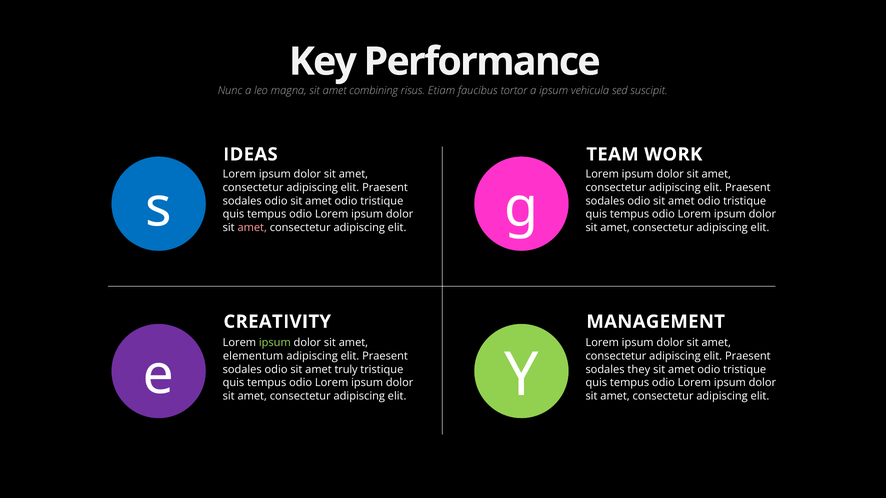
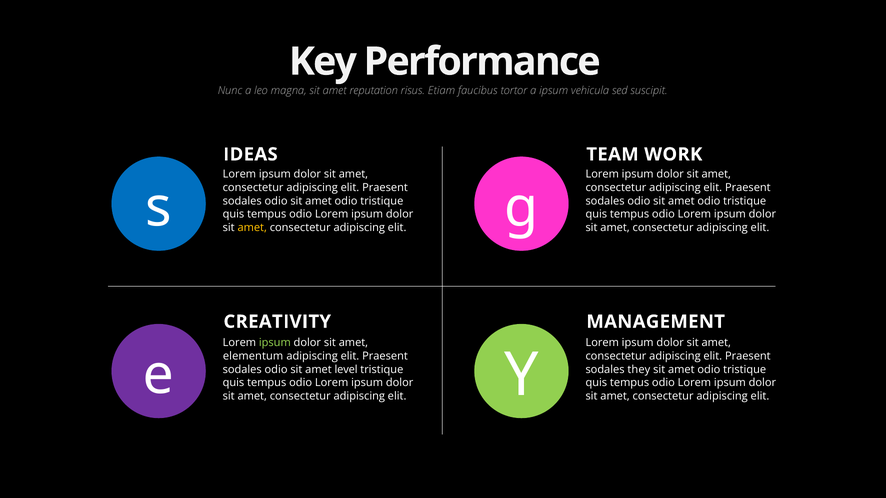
combining: combining -> reputation (374, 91)
amet colour: pink -> yellow (252, 228)
truly: truly -> level (346, 370)
